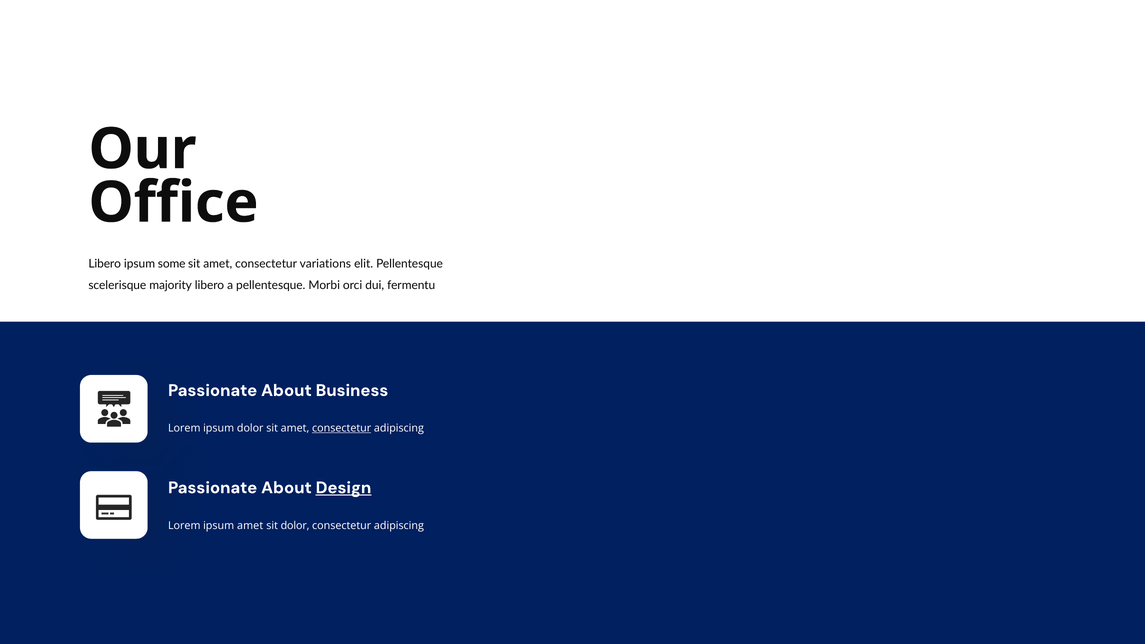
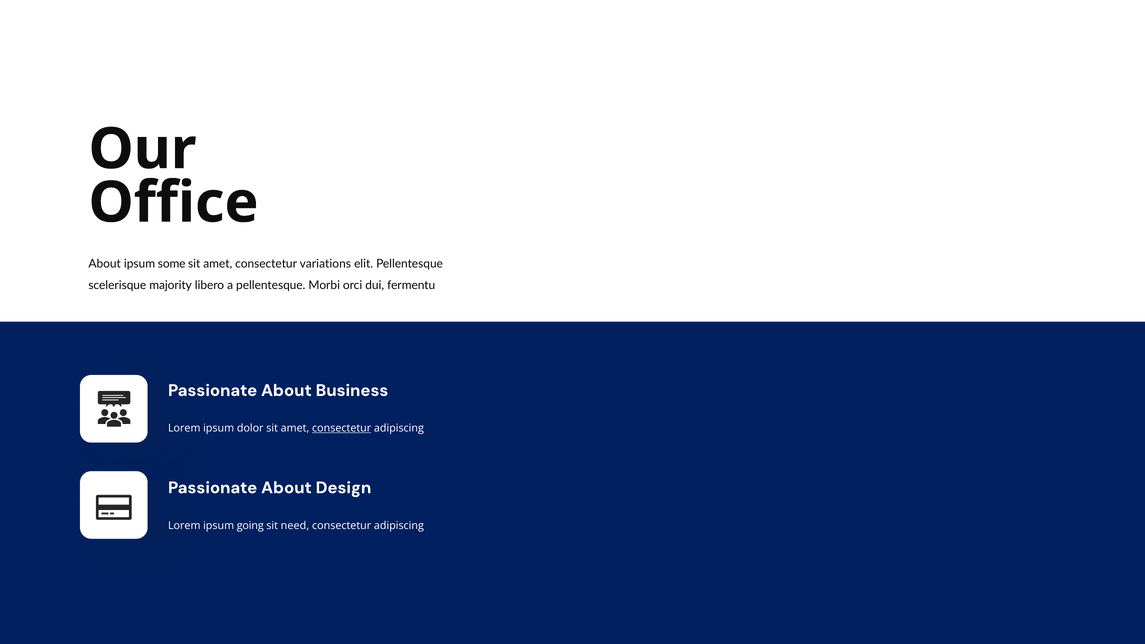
Libero: Libero -> About (105, 264)
Design underline: present -> none (343, 488)
ipsum amet: amet -> going (250, 526)
sit dolor: dolor -> need (295, 526)
